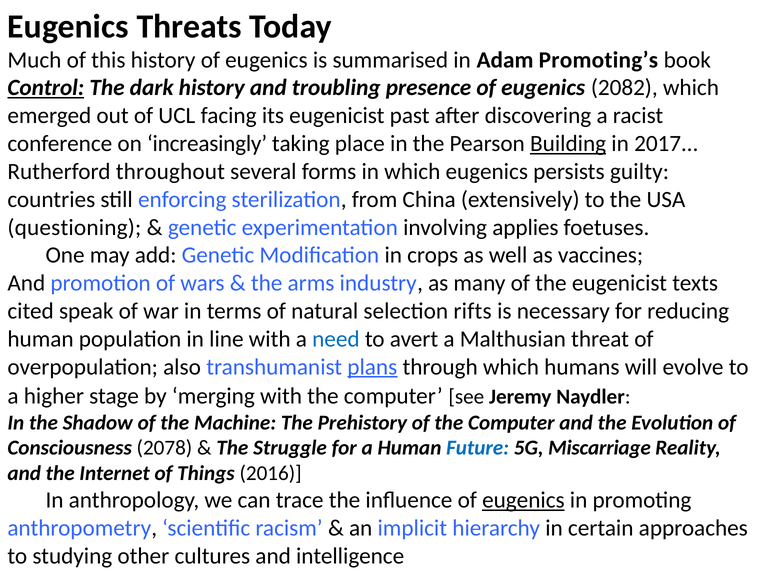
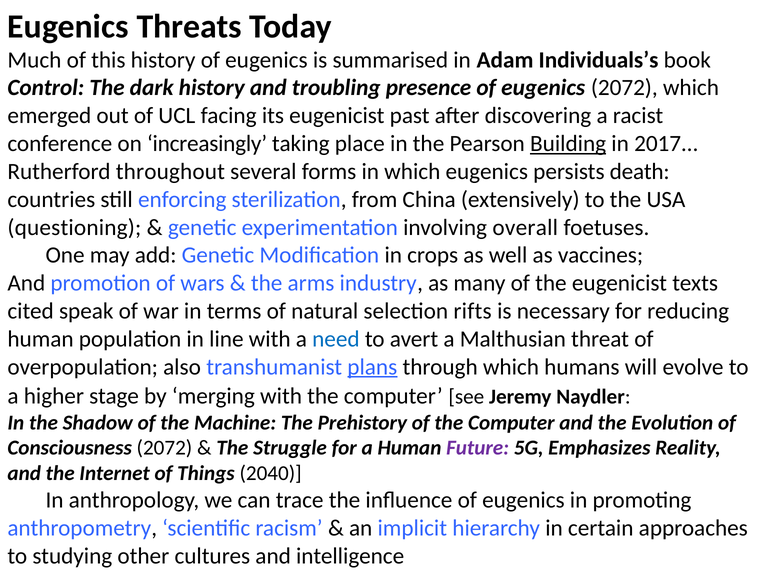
Promoting’s: Promoting’s -> Individuals’s (599, 60)
Control underline: present -> none (46, 88)
eugenics 2082: 2082 -> 2072 (624, 88)
guilty: guilty -> death (640, 171)
applies: applies -> overall (525, 227)
Consciousness 2078: 2078 -> 2072 (164, 448)
Future colour: blue -> purple (478, 448)
Miscarriage: Miscarriage -> Emphasizes (599, 448)
2016: 2016 -> 2040 (271, 473)
eugenics underline: present -> none (523, 500)
